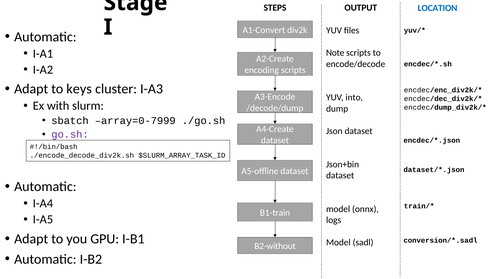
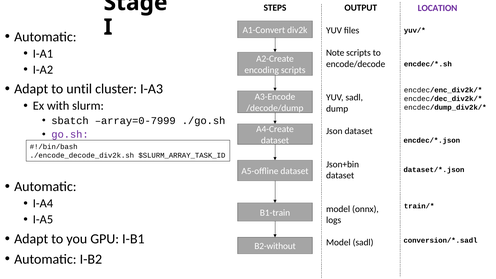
LOCATION colour: blue -> purple (438, 8)
keys: keys -> until (79, 89)
YUV into: into -> sadl (354, 97)
